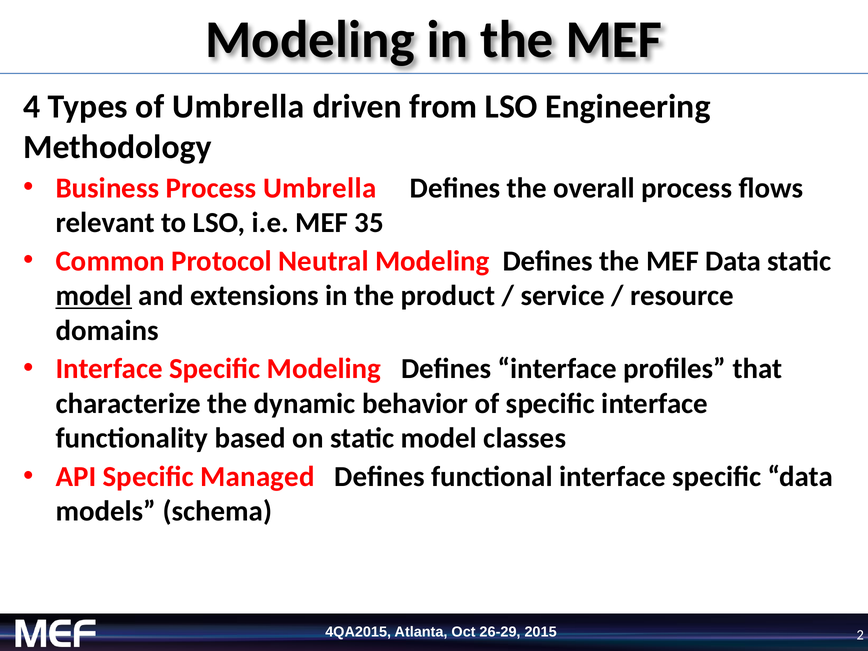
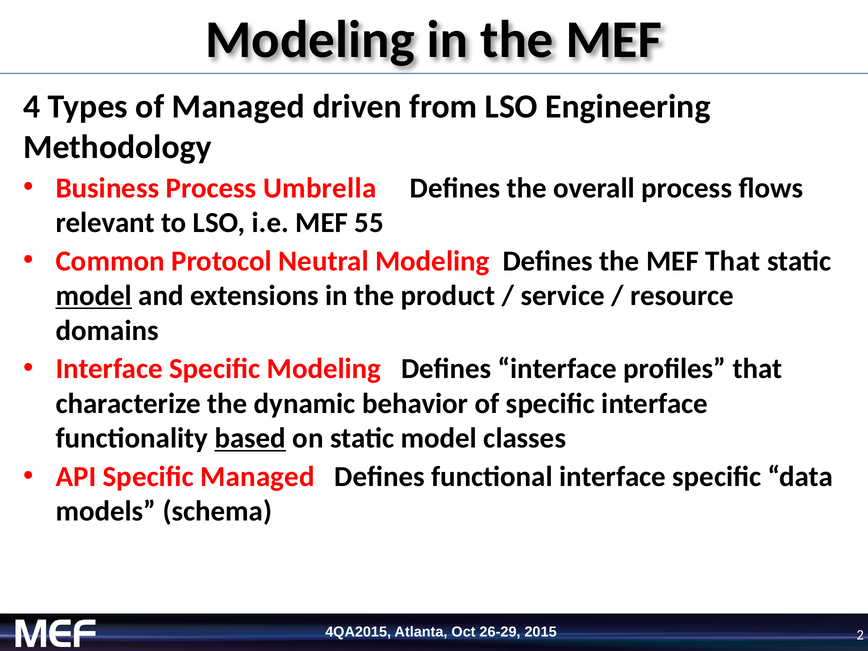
of Umbrella: Umbrella -> Managed (238, 107)
35: 35 -> 55 (369, 223)
MEF Data: Data -> That (733, 261)
based underline: none -> present (250, 438)
